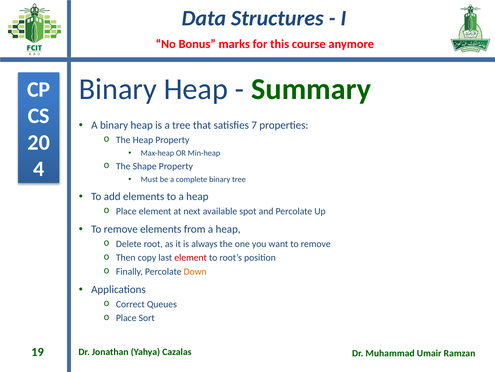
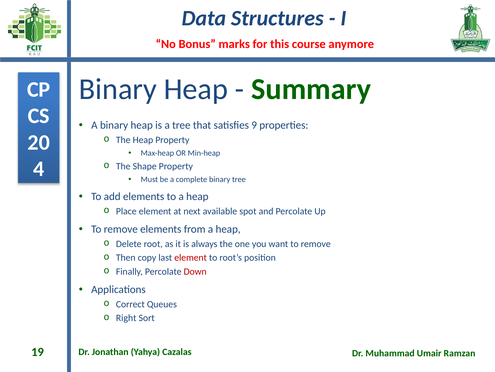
7: 7 -> 9 (254, 125)
Down colour: orange -> red (195, 271)
Place: Place -> Right (126, 317)
